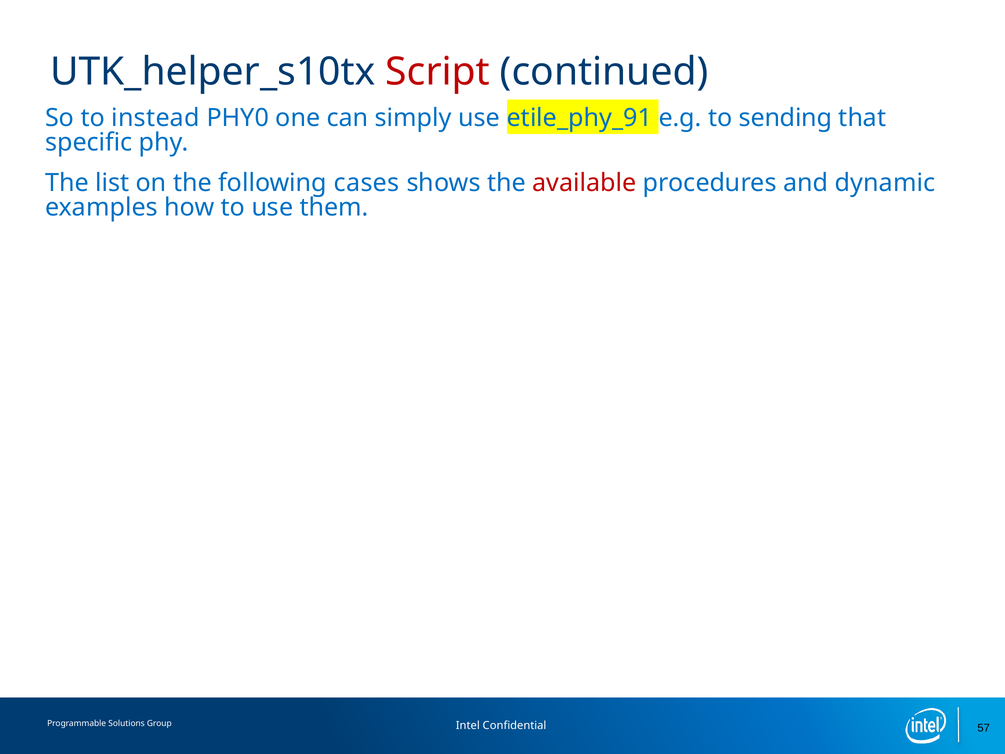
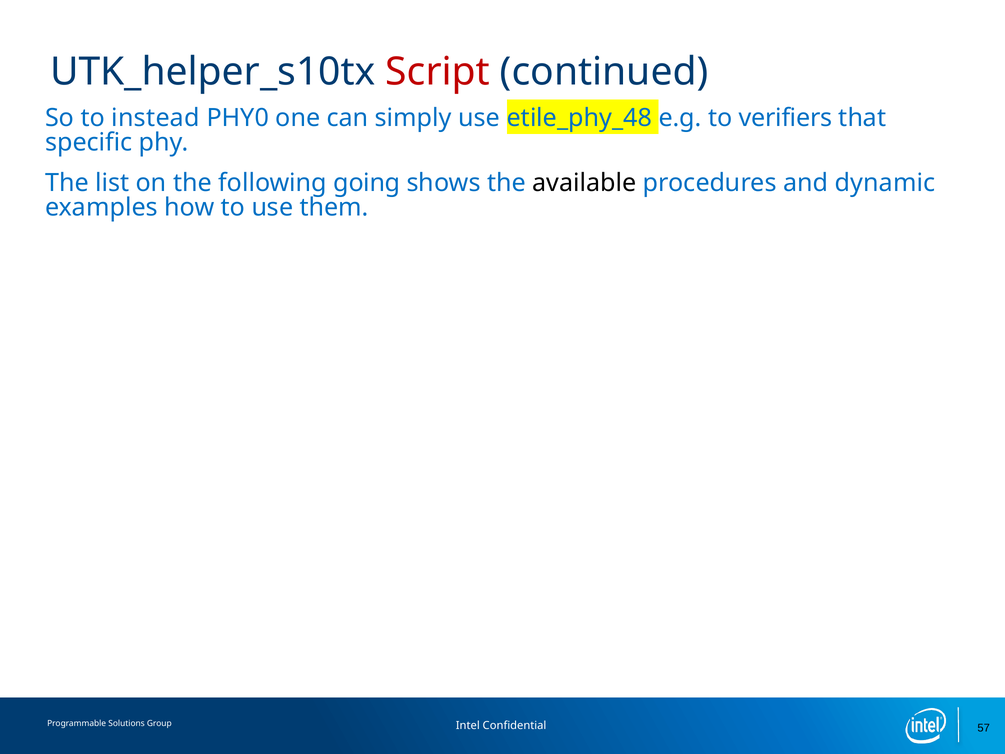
etile_phy_91: etile_phy_91 -> etile_phy_48 (579, 118)
sending: sending -> verifiers (786, 118)
cases: cases -> going (367, 183)
available colour: red -> black (584, 183)
